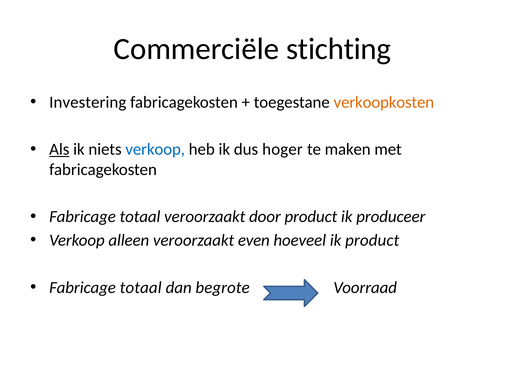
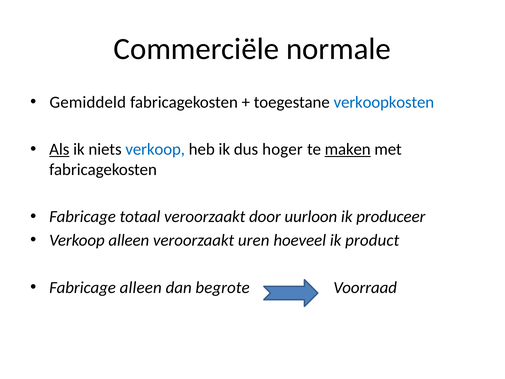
stichting: stichting -> normale (339, 49)
Investering: Investering -> Gemiddeld (88, 102)
verkoopkosten colour: orange -> blue (384, 102)
maken underline: none -> present (348, 149)
door product: product -> uurloon (311, 217)
even: even -> uren (254, 240)
totaal: totaal -> alleen (141, 287)
